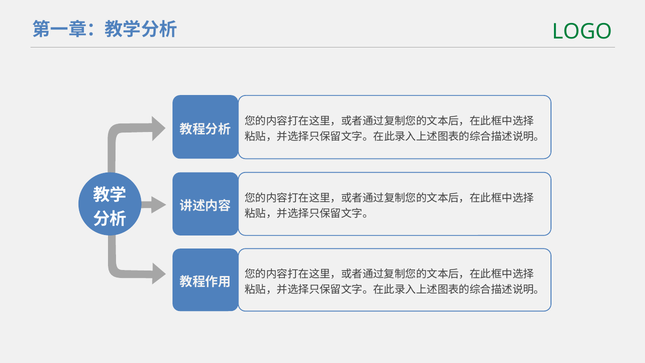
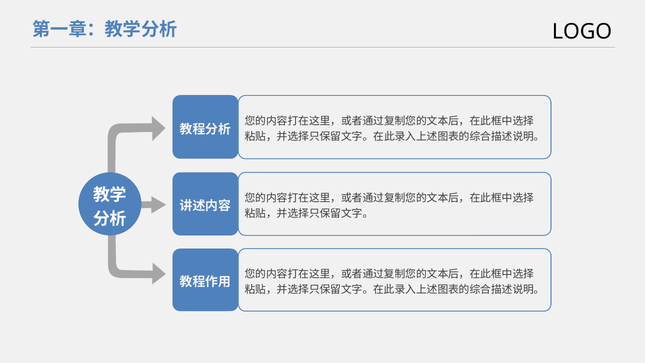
LOGO colour: green -> black (582, 31)
